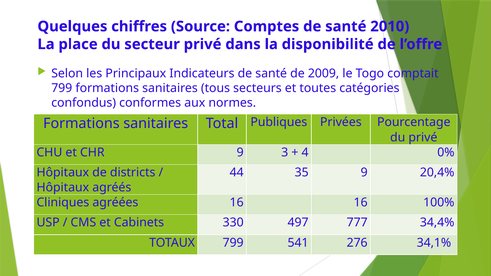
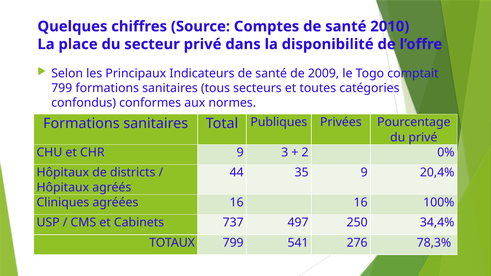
4: 4 -> 2 (305, 153)
330: 330 -> 737 (233, 223)
777: 777 -> 250 (357, 223)
34,1%: 34,1% -> 78,3% (434, 243)
